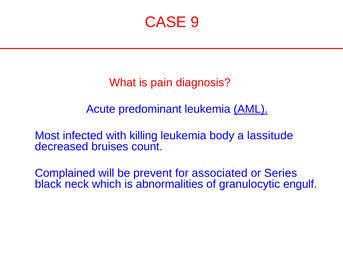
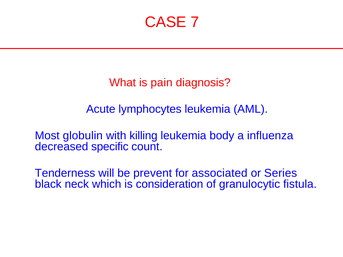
9: 9 -> 7 (195, 22)
predominant: predominant -> lymphocytes (150, 109)
AML underline: present -> none (251, 109)
infected: infected -> globulin (83, 136)
lassitude: lassitude -> influenza (270, 136)
bruises: bruises -> specific (110, 147)
Complained: Complained -> Tenderness (65, 173)
abnormalities: abnormalities -> consideration (170, 184)
engulf: engulf -> fistula (300, 184)
